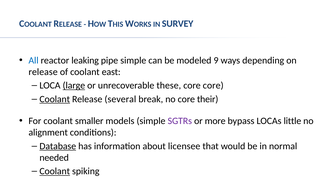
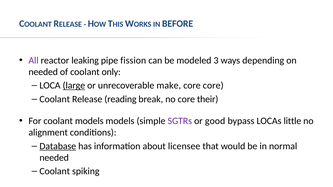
SURVEY: SURVEY -> BEFORE (178, 24)
All colour: blue -> purple (34, 60)
pipe simple: simple -> fission (133, 60)
9: 9 -> 3 (216, 60)
release: release -> needed (43, 72)
east: east -> only (111, 72)
these: these -> make (169, 86)
Coolant underline: present -> none (55, 99)
several: several -> reading (120, 99)
coolant smaller: smaller -> models (89, 121)
more: more -> good (215, 121)
Coolant underline: present -> none (55, 172)
